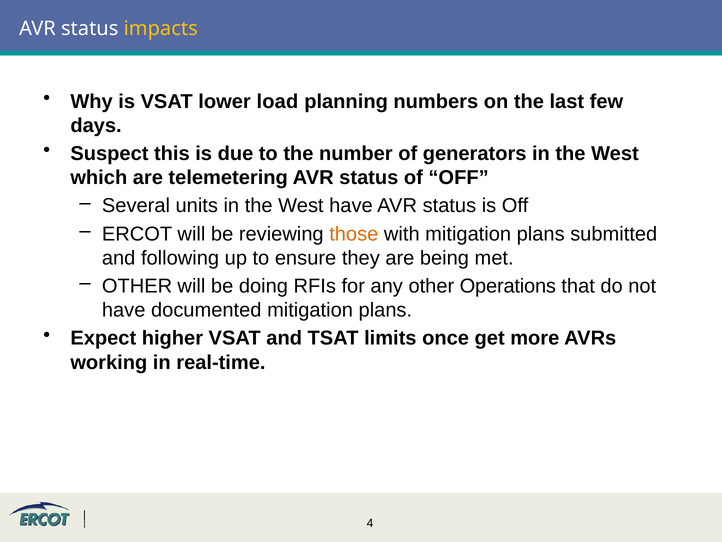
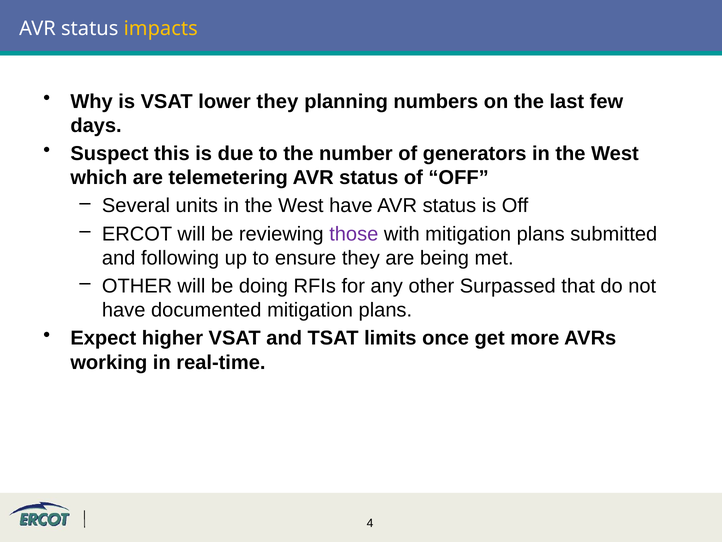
lower load: load -> they (277, 101)
those colour: orange -> purple (354, 234)
Operations: Operations -> Surpassed (508, 286)
